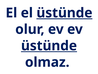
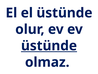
üstünde underline: present -> none (64, 13)
